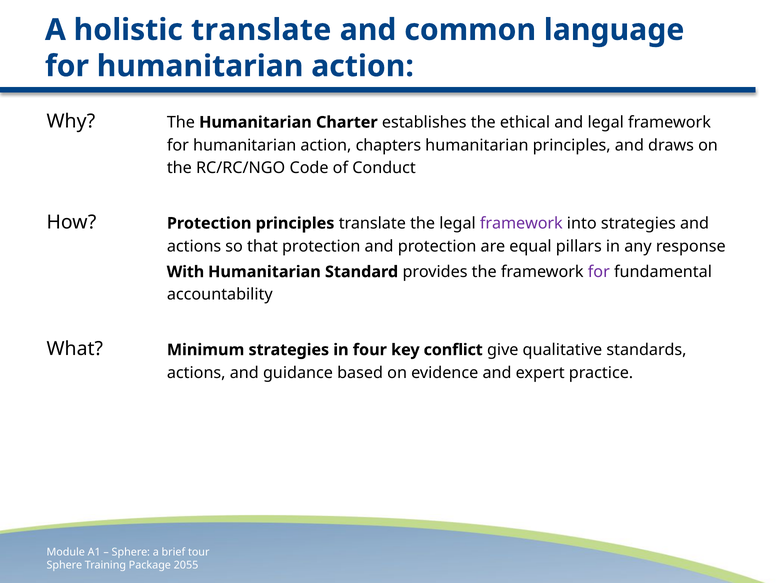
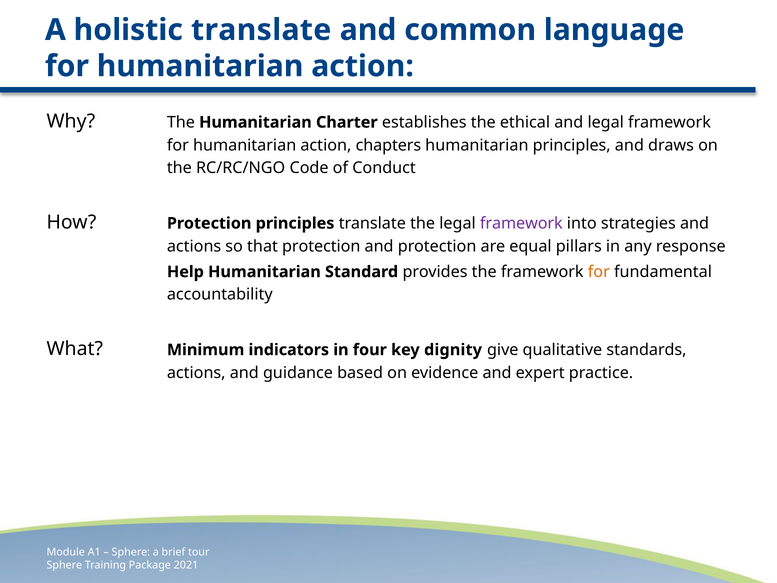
With: With -> Help (185, 272)
for colour: purple -> orange (599, 272)
Minimum strategies: strategies -> indicators (289, 350)
conflict: conflict -> dignity (453, 350)
2055: 2055 -> 2021 (186, 565)
